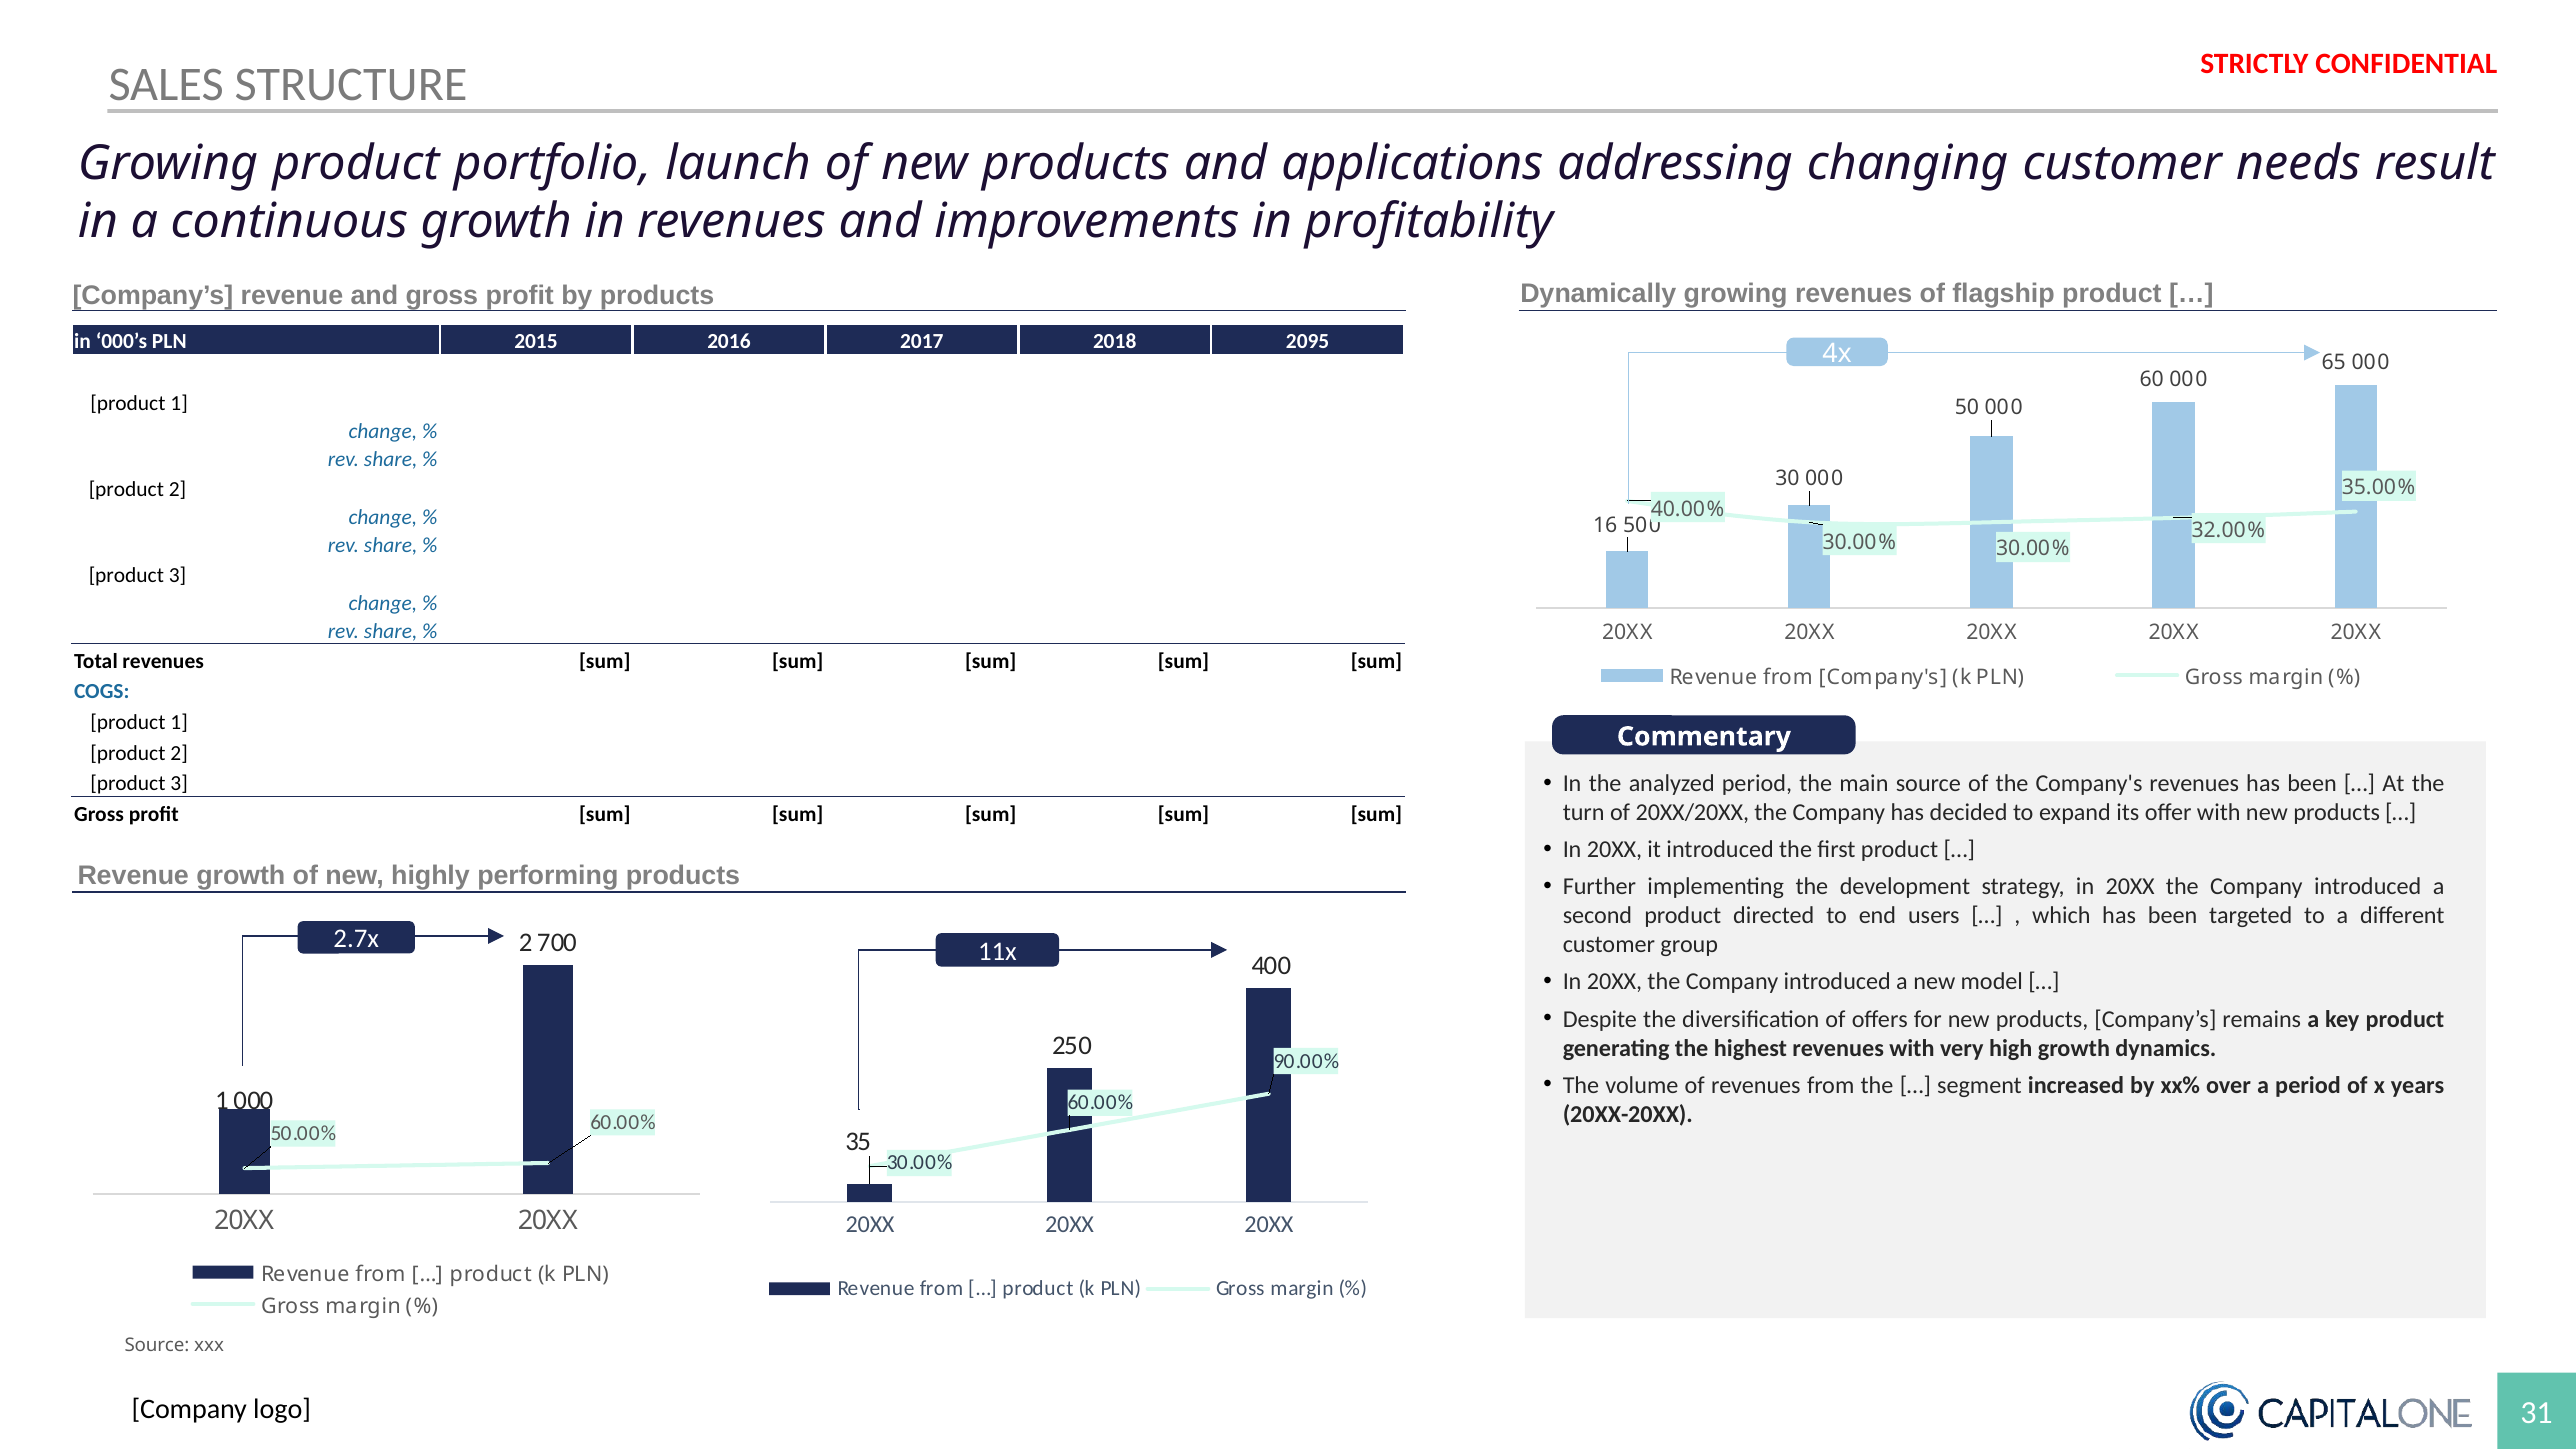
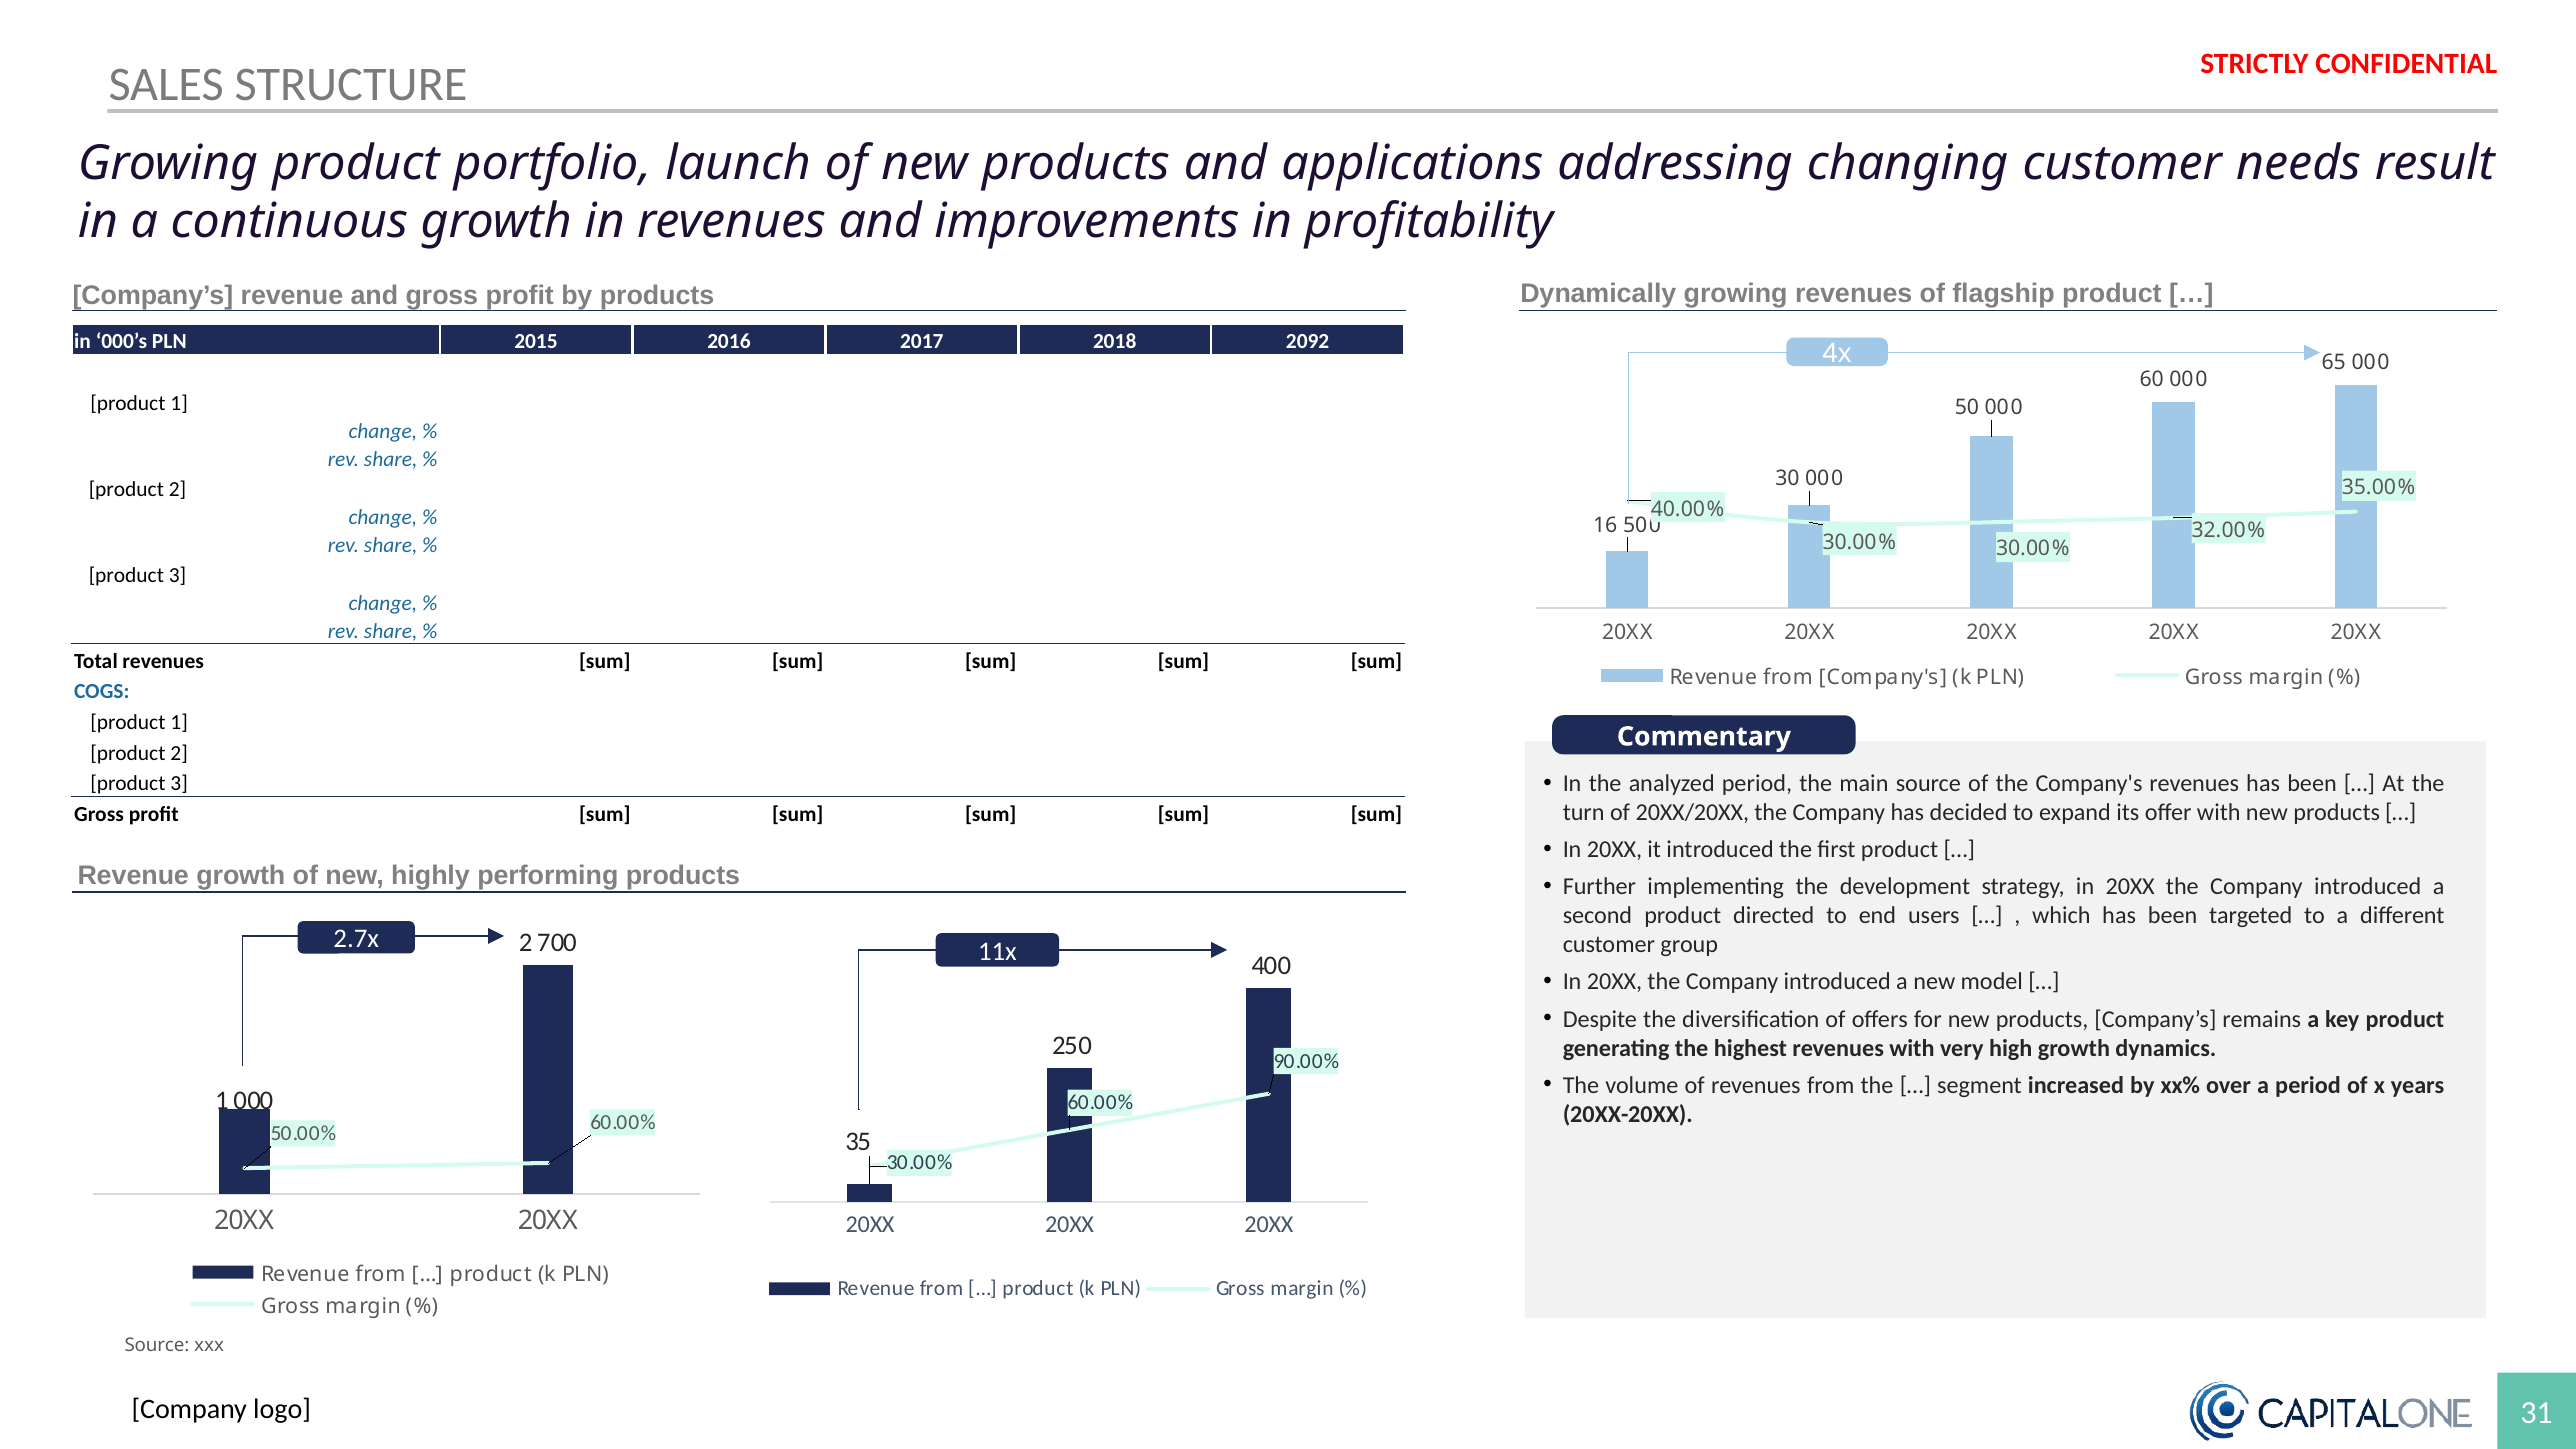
2095: 2095 -> 2092 (1308, 342)
